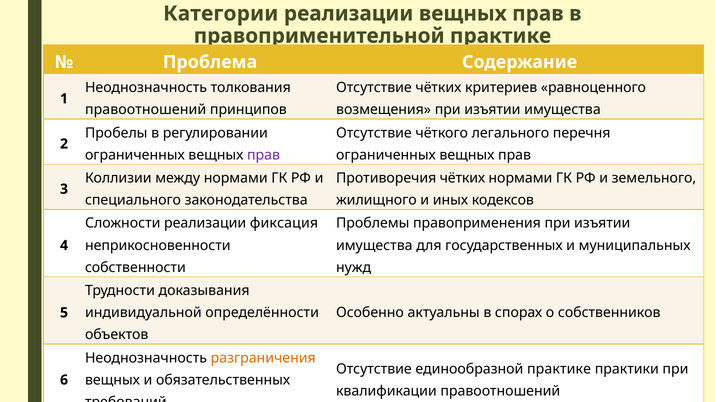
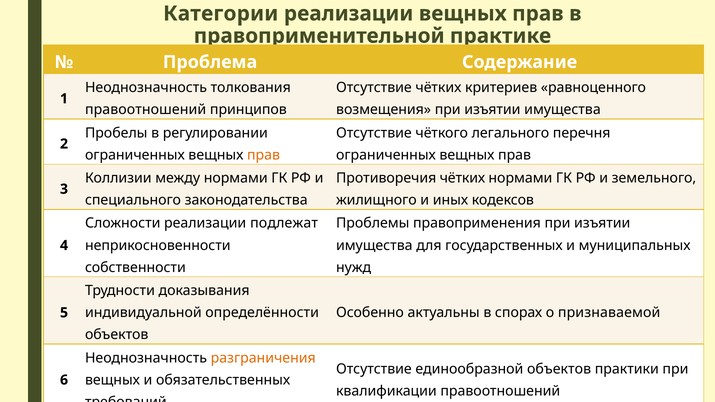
прав colour: purple -> orange (264, 155)
фиксация: фиксация -> подлежат (284, 223)
собственников: собственников -> признаваемой (609, 313)
единообразной практике: практике -> объектов (559, 369)
